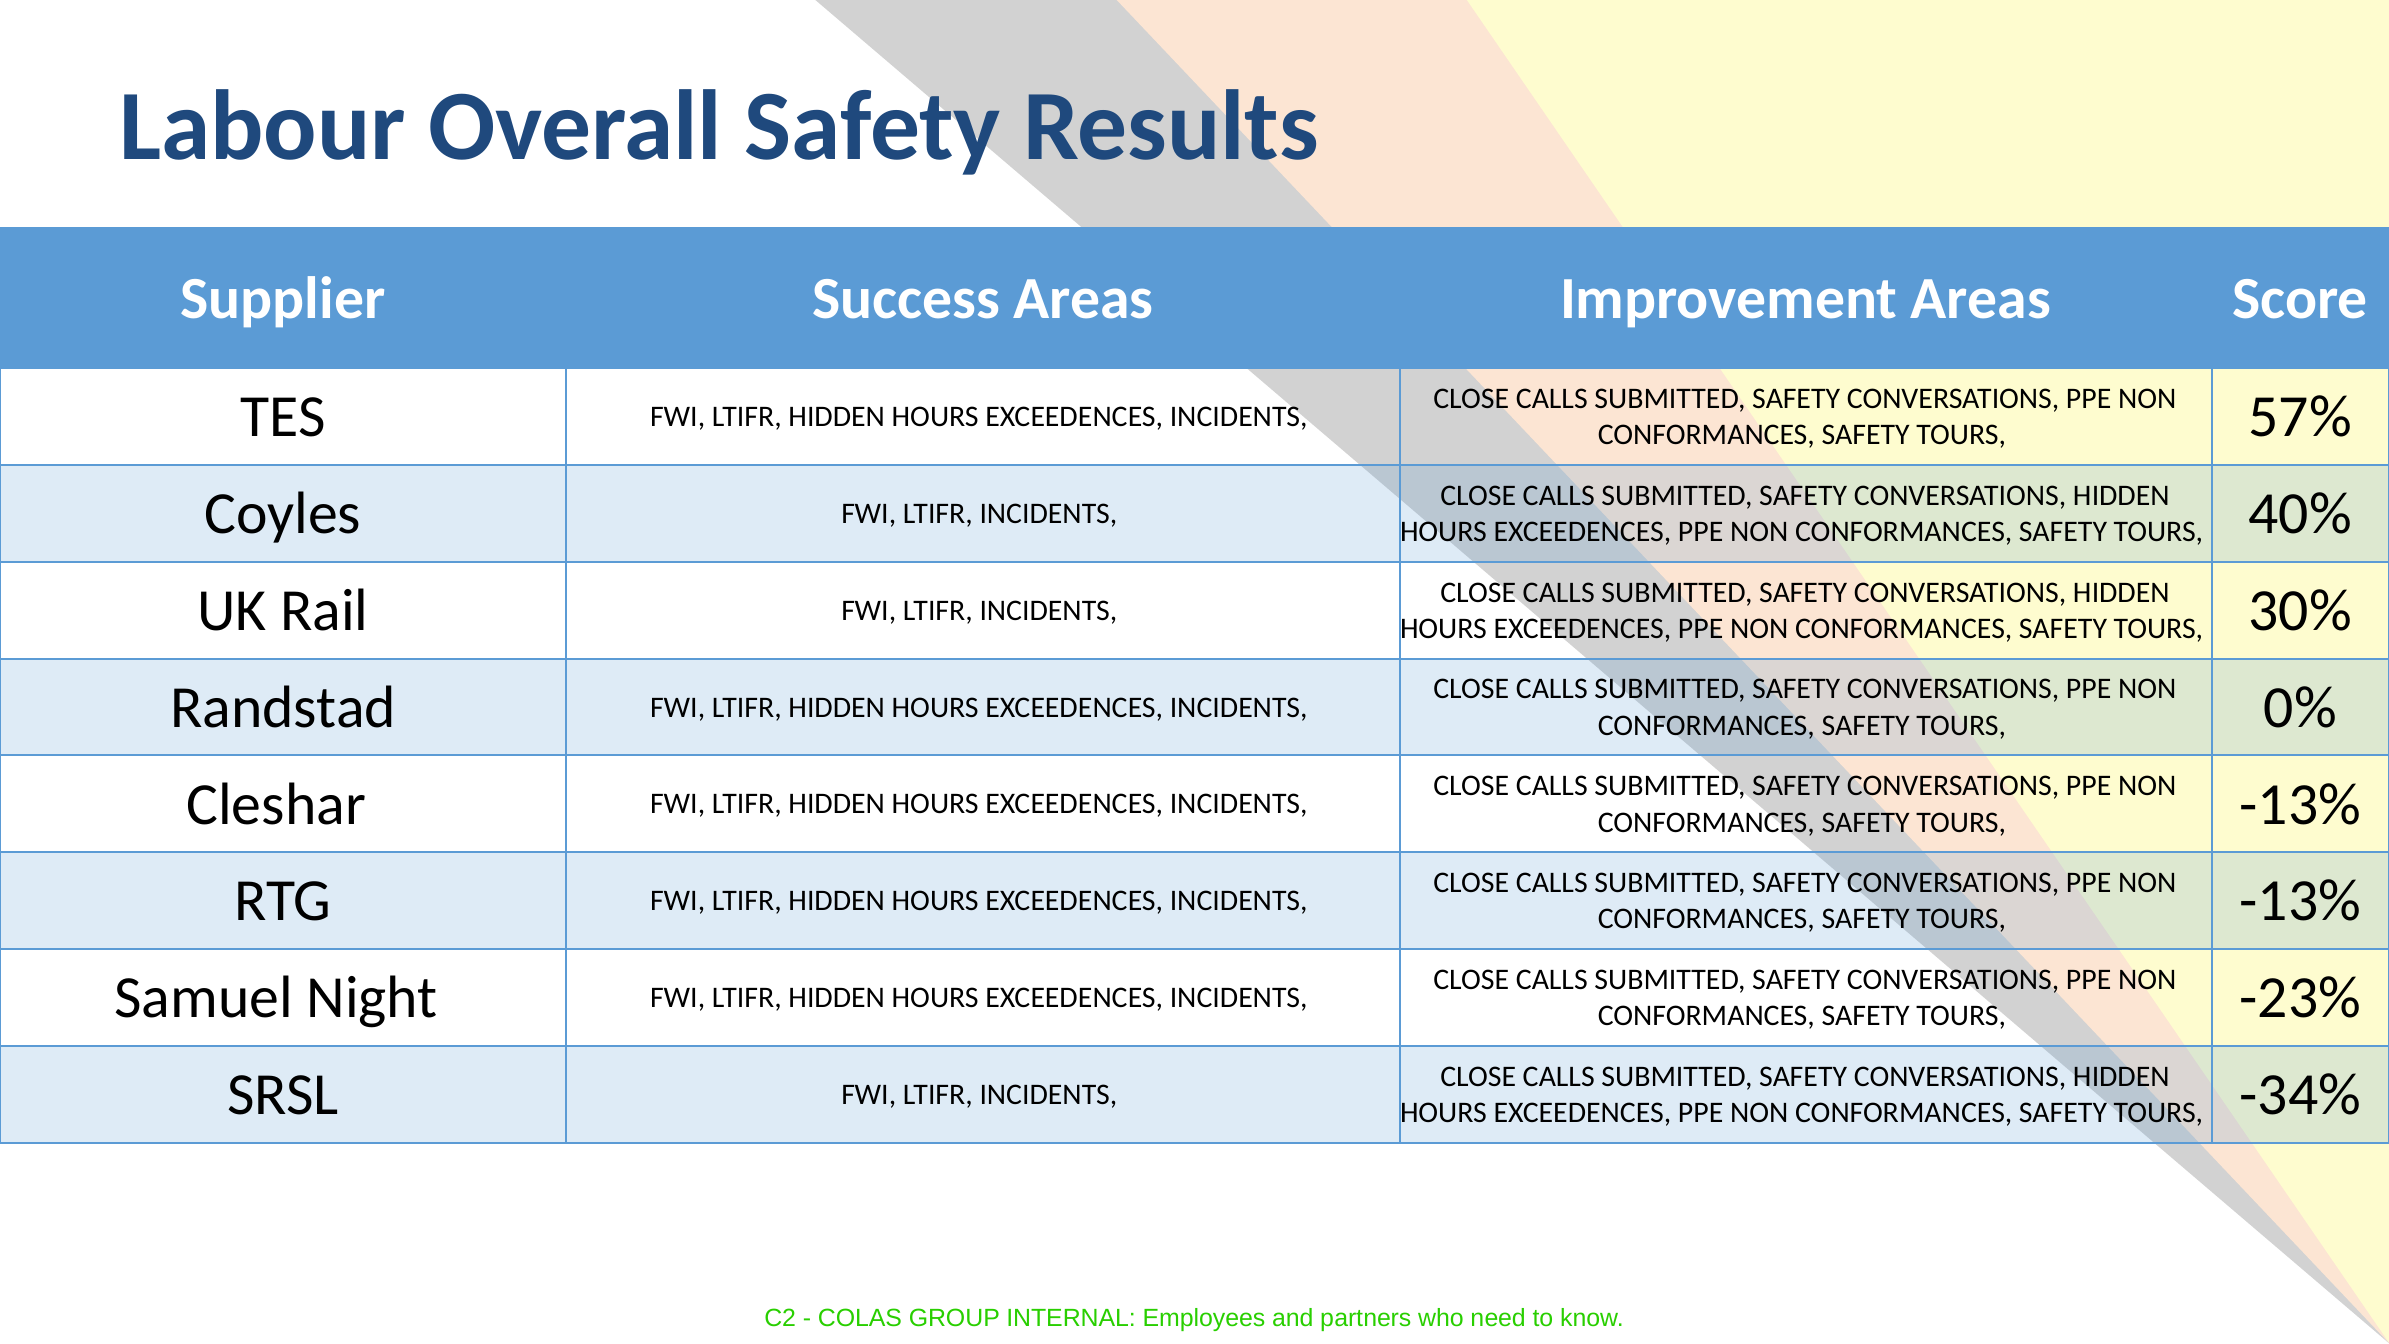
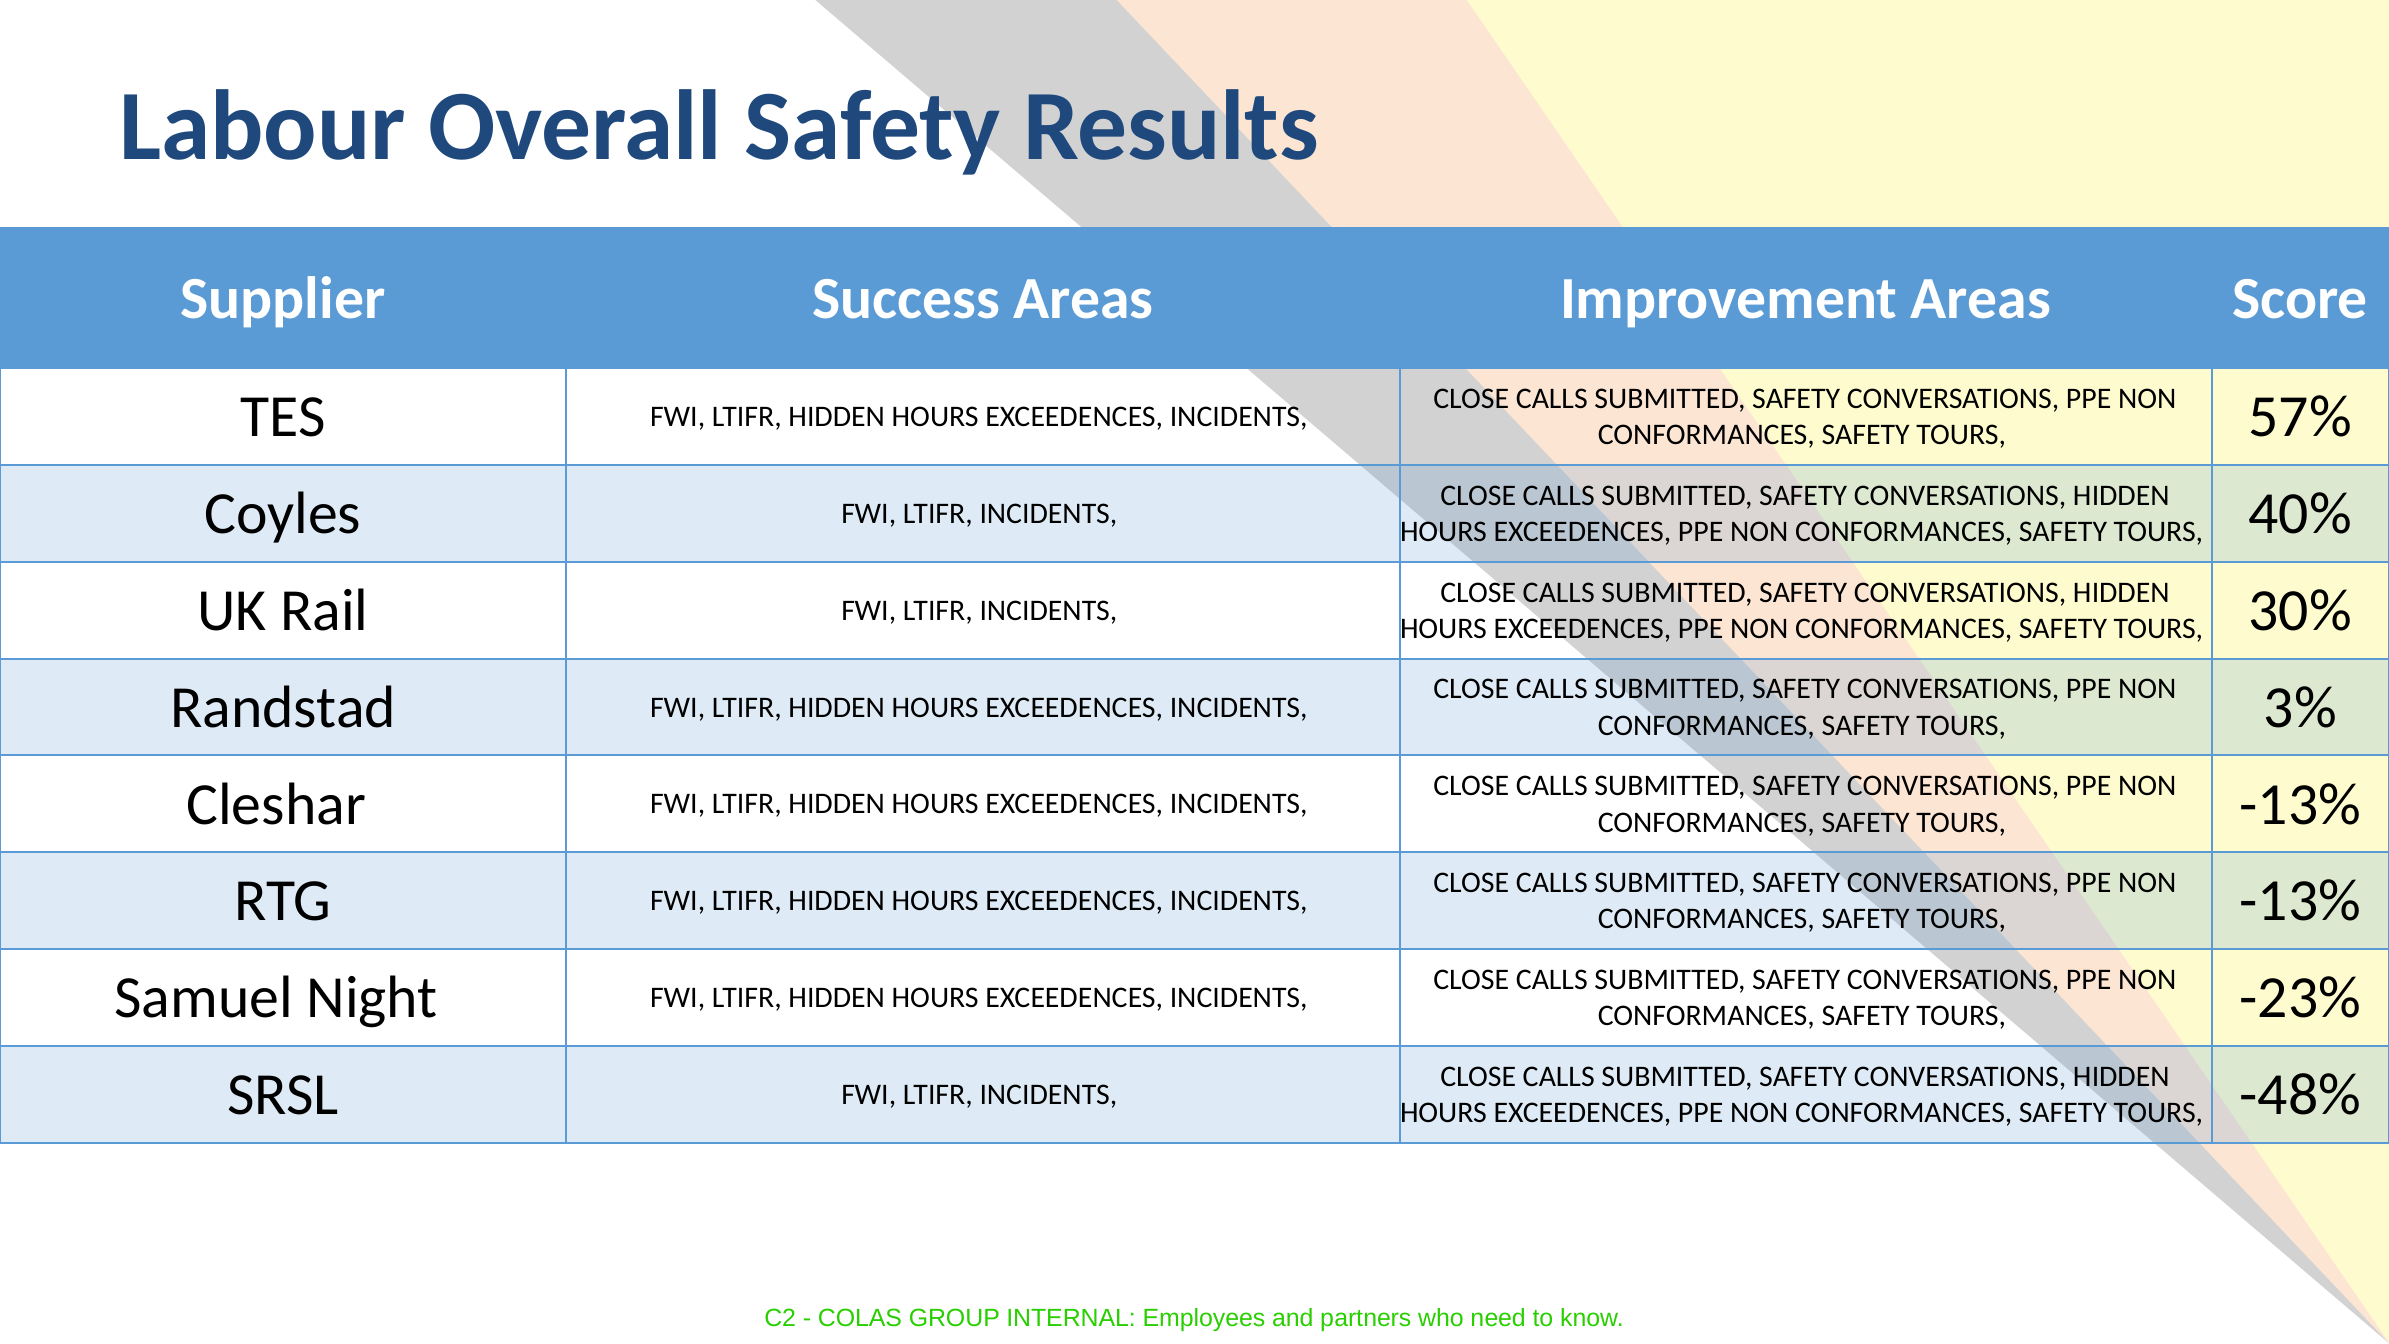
0%: 0% -> 3% (2300, 707)
-34%: -34% -> -48% (2300, 1095)
